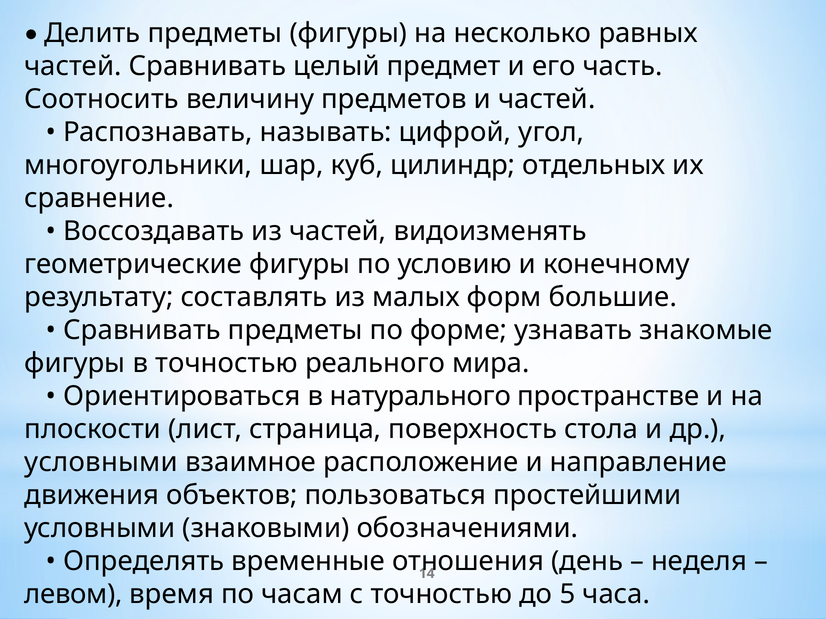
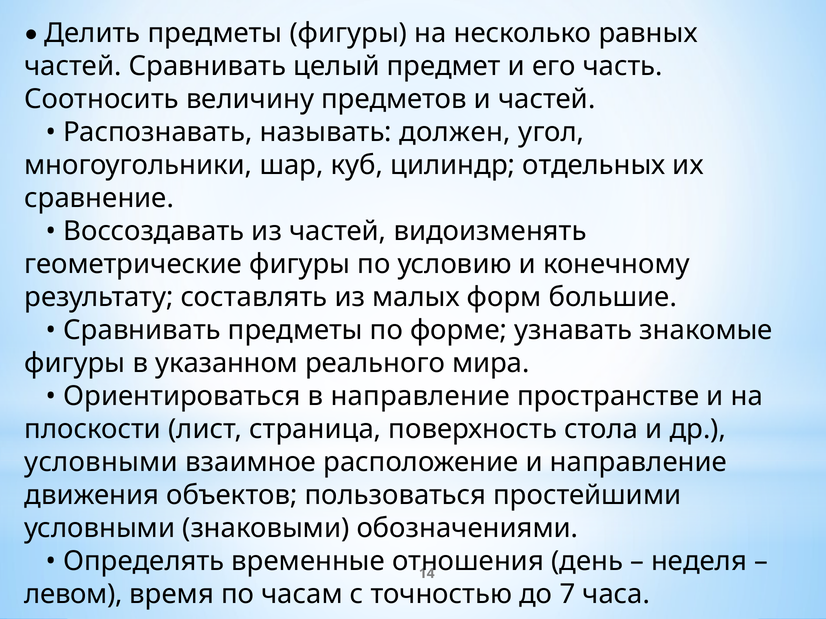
цифрой: цифрой -> должен (455, 132)
в точностью: точностью -> указанном (227, 363)
в натурального: натурального -> направление (420, 396)
5: 5 -> 7 (567, 595)
